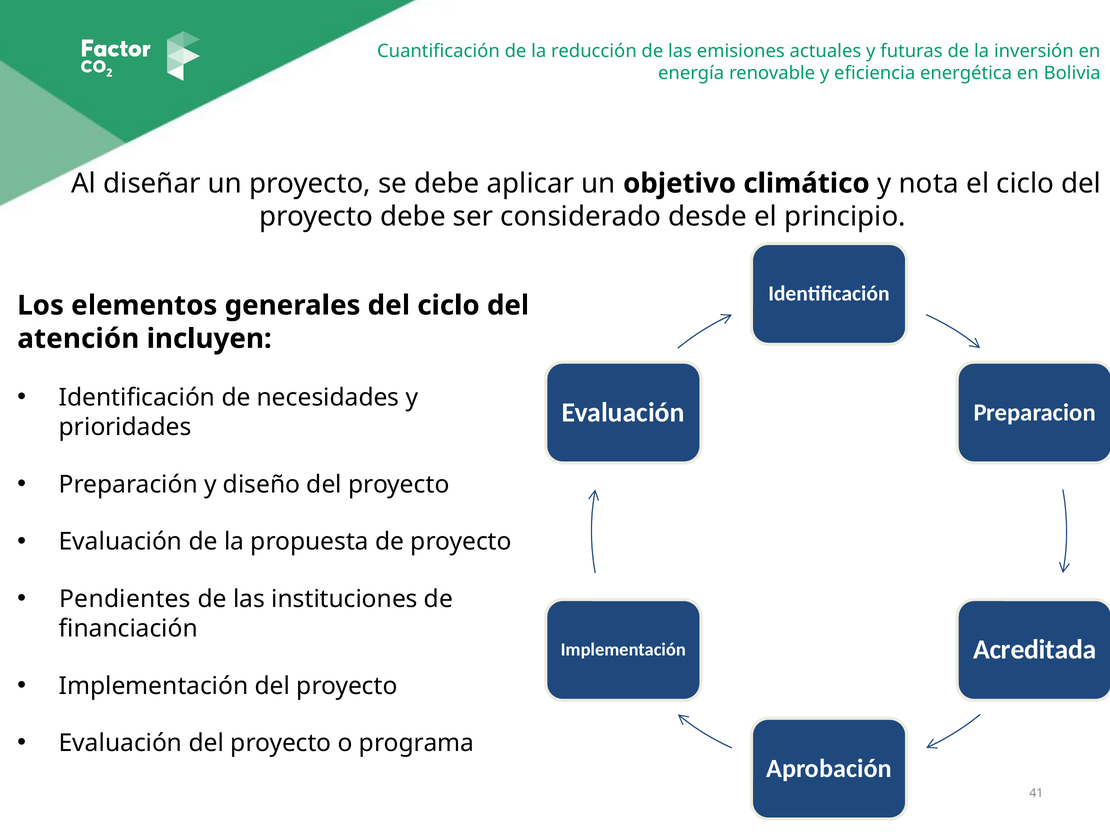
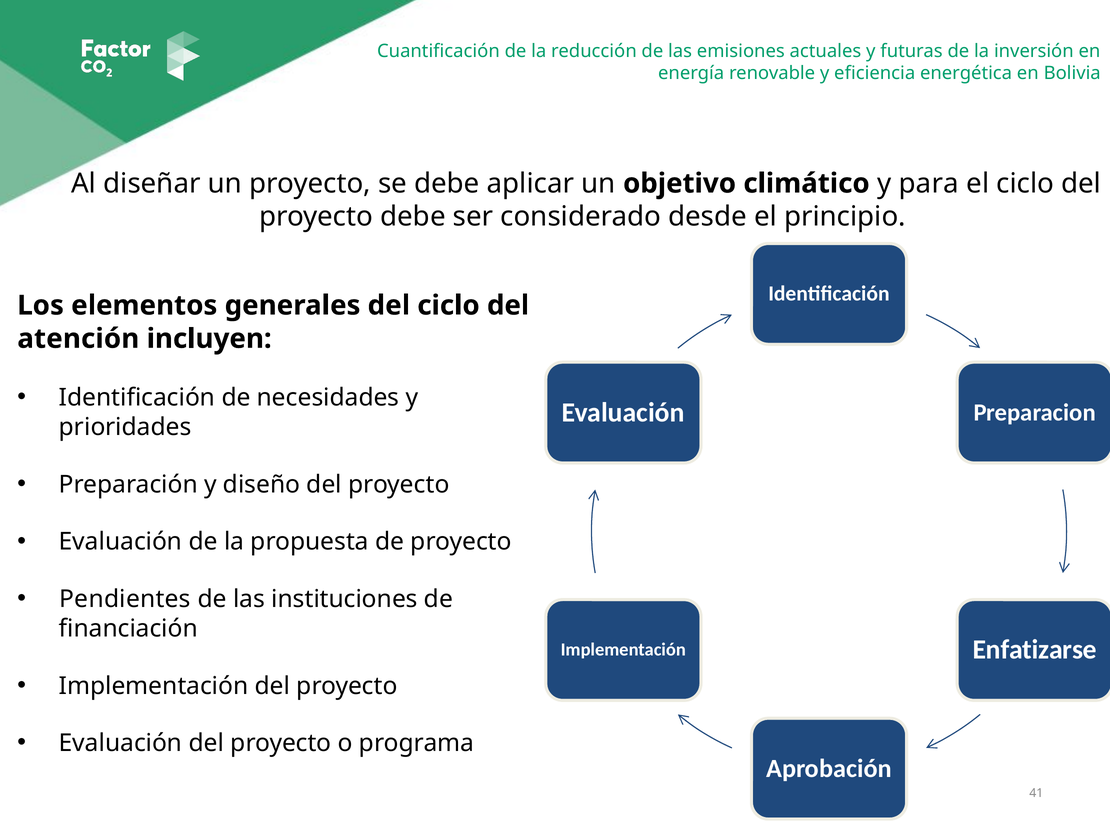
nota: nota -> para (929, 184)
Acreditada: Acreditada -> Enfatizarse (1035, 650)
